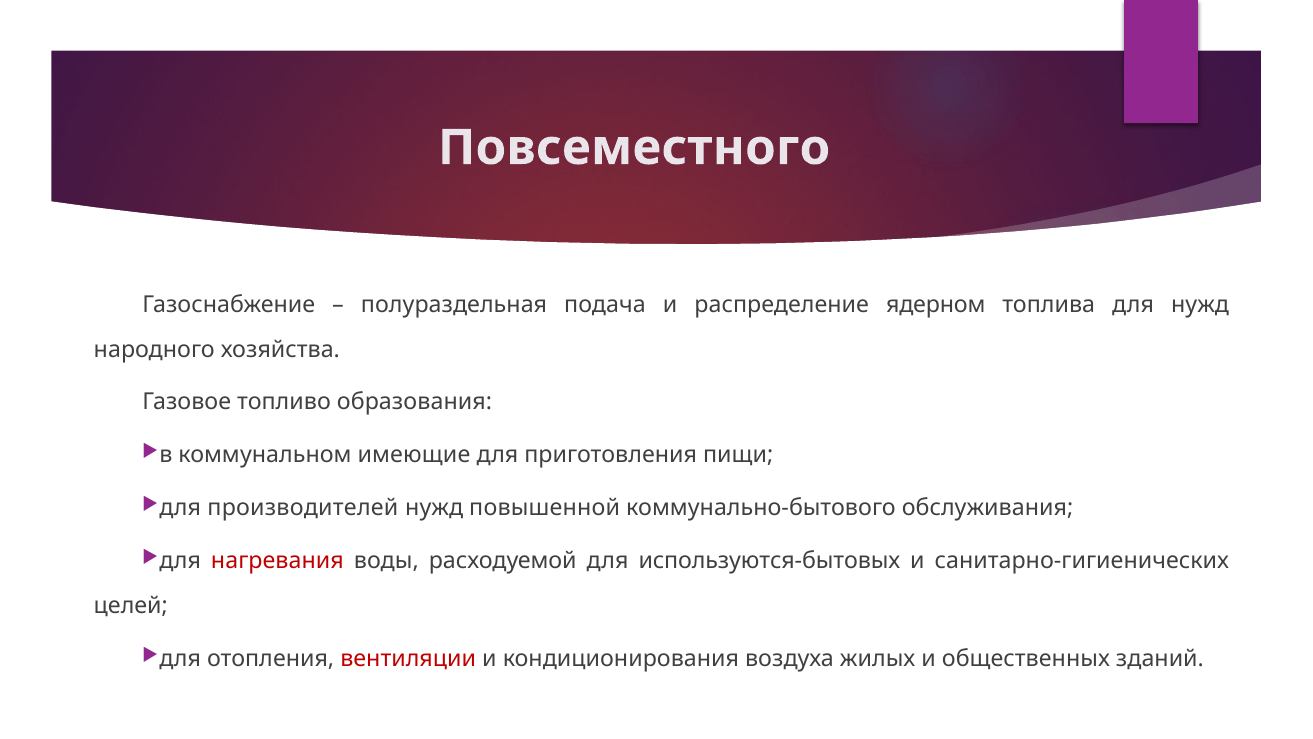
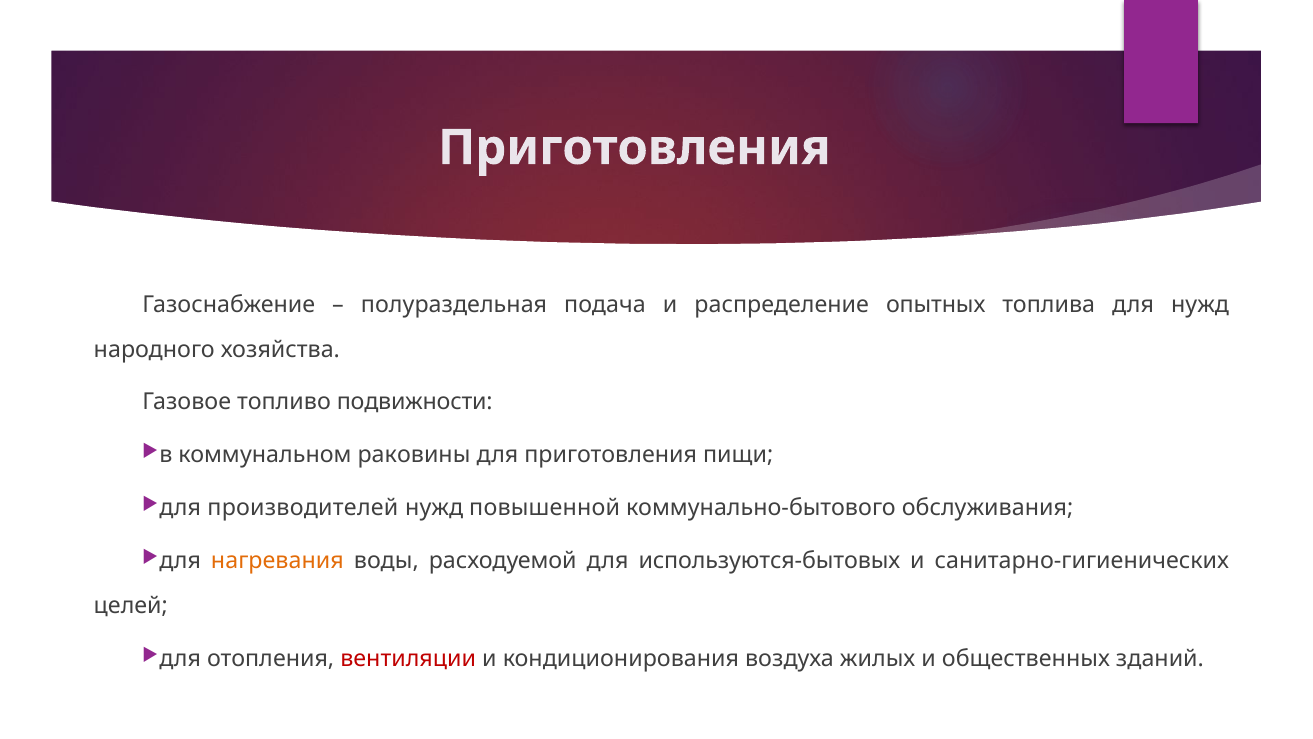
Повсеместного: Повсеместного -> Приготовления (634, 148)
ядерном: ядерном -> опытных (936, 304)
образования: образования -> подвижности (415, 402)
имеющие: имеющие -> раковины (414, 455)
нагревания colour: red -> orange (277, 561)
